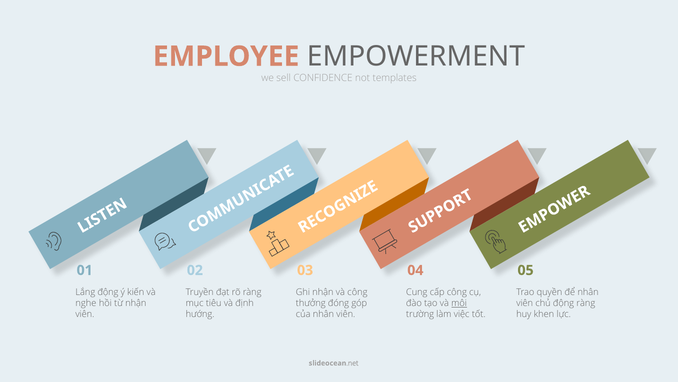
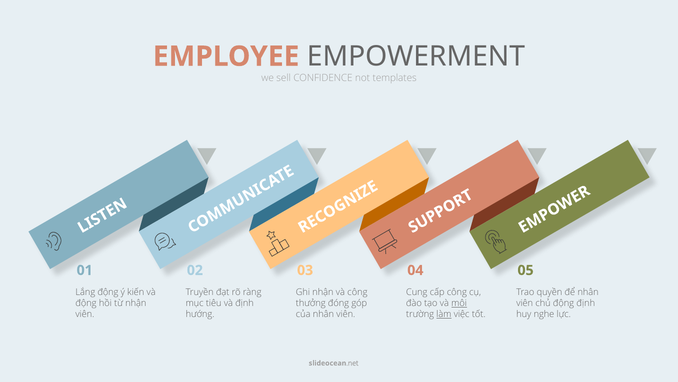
nghe: nghe -> động (86, 303)
động ràng: ràng -> định (586, 303)
làm underline: none -> present (444, 314)
khen: khen -> nghe (544, 314)
